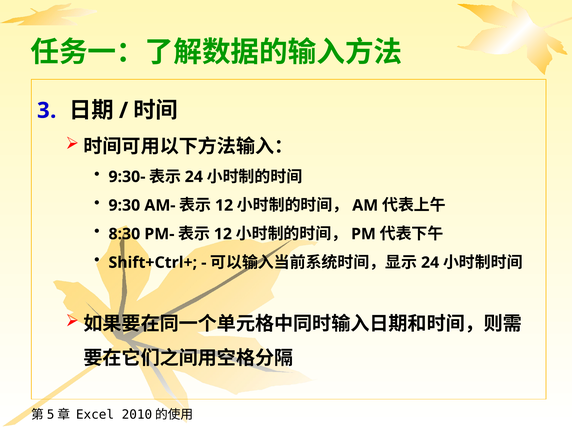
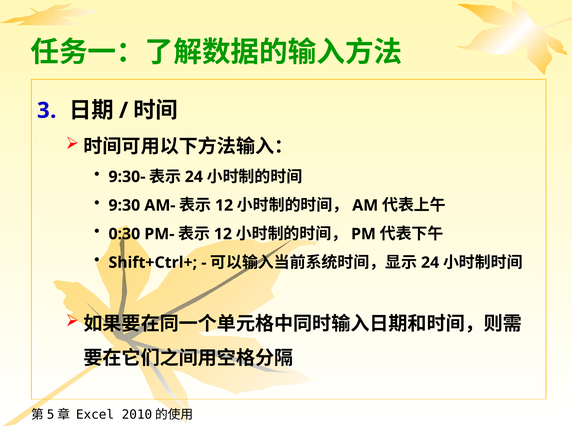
8:30: 8:30 -> 0:30 (124, 234)
